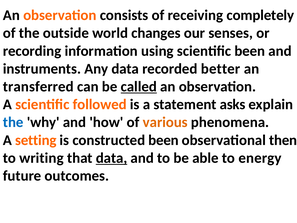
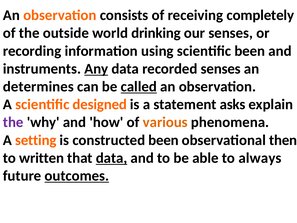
changes: changes -> drinking (156, 33)
Any underline: none -> present (96, 69)
recorded better: better -> senses (221, 69)
transferred: transferred -> determines (38, 87)
followed: followed -> designed (100, 104)
the colour: blue -> purple (13, 122)
writing: writing -> written (42, 158)
energy: energy -> always (260, 158)
outcomes underline: none -> present (77, 176)
